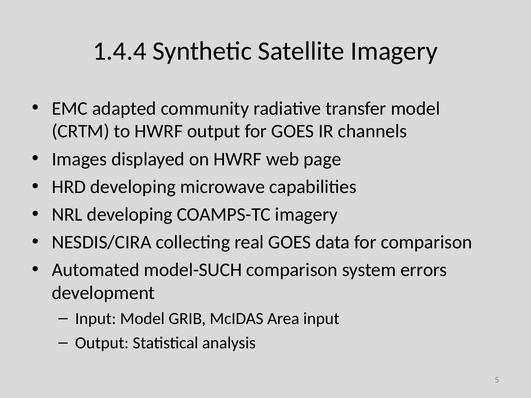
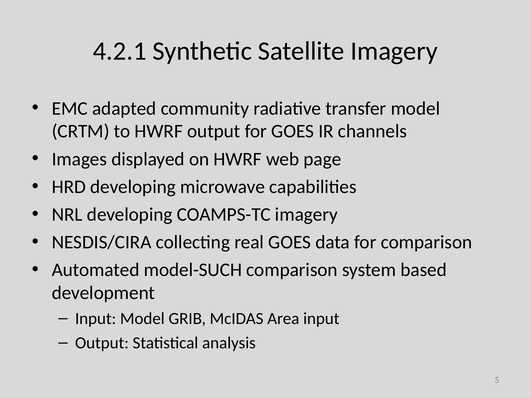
1.4.4: 1.4.4 -> 4.2.1 (120, 51)
errors: errors -> based (424, 270)
